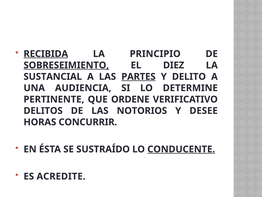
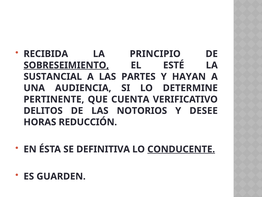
RECIBIDA underline: present -> none (46, 54)
DIEZ: DIEZ -> ESTÉ (174, 65)
PARTES underline: present -> none (138, 76)
DELITO: DELITO -> HAYAN (189, 76)
ORDENE: ORDENE -> CUENTA (130, 99)
CONCURRIR: CONCURRIR -> REDUCCIÓN (88, 122)
SUSTRAÍDO: SUSTRAÍDO -> DEFINITIVA (103, 149)
ACREDITE: ACREDITE -> GUARDEN (61, 176)
